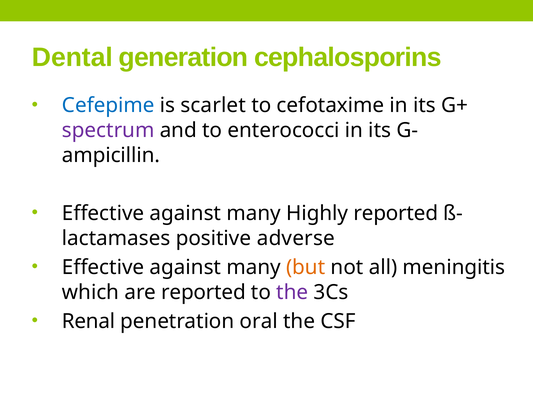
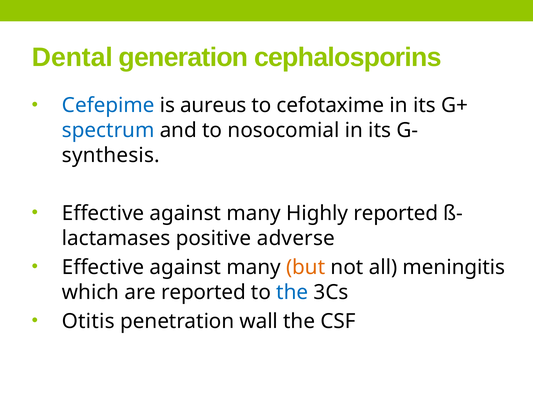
scarlet: scarlet -> aureus (213, 105)
spectrum colour: purple -> blue (108, 130)
enterococci: enterococci -> nosocomial (284, 130)
ampicillin: ampicillin -> synthesis (111, 155)
the colour: purple -> blue (292, 292)
Renal: Renal -> Otitis (88, 321)
oral: oral -> wall (259, 321)
